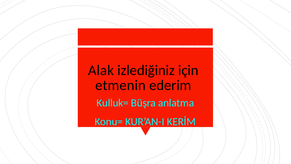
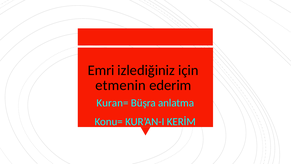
Alak: Alak -> Emri (101, 70)
Kulluk=: Kulluk= -> Kuran= (113, 103)
